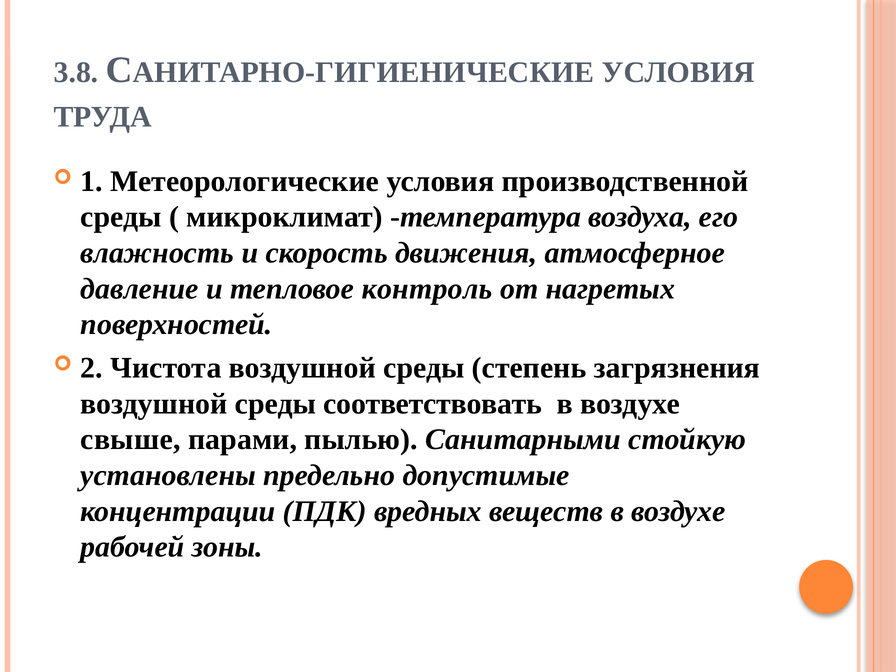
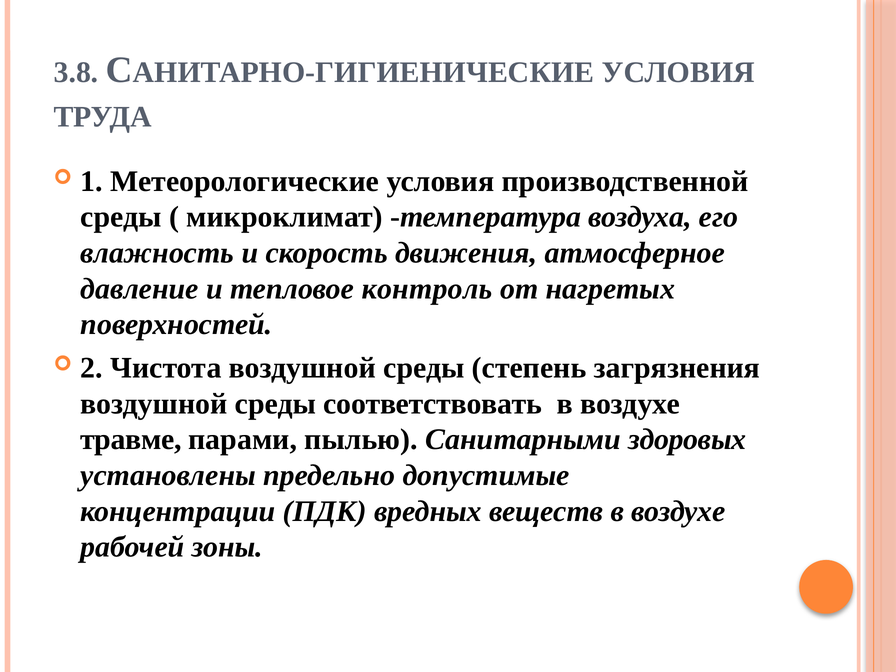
свыше: свыше -> травме (131, 440)
стойкую: стойкую -> здоровых (687, 440)
